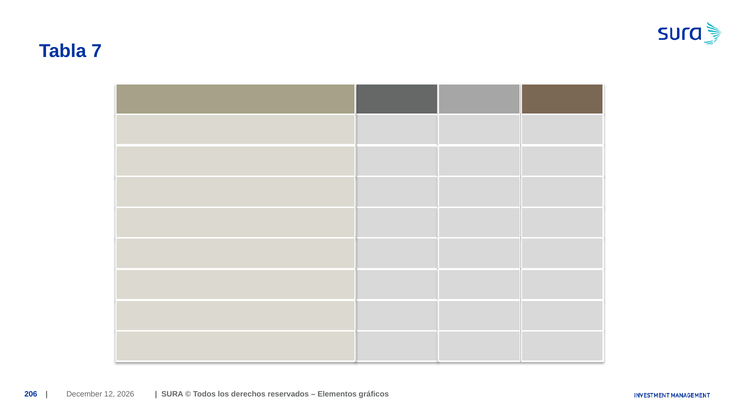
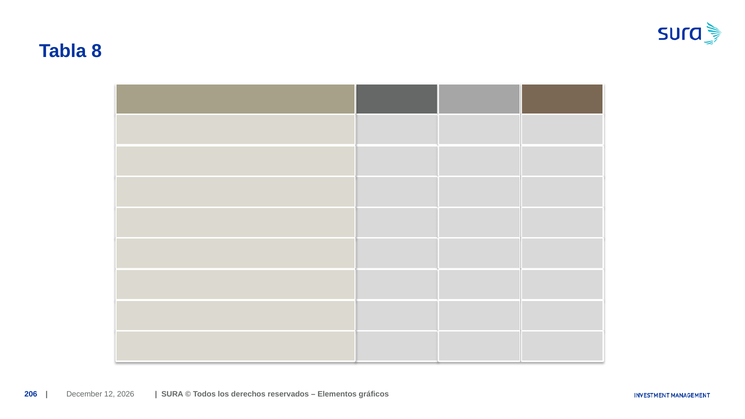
7: 7 -> 8 (97, 51)
